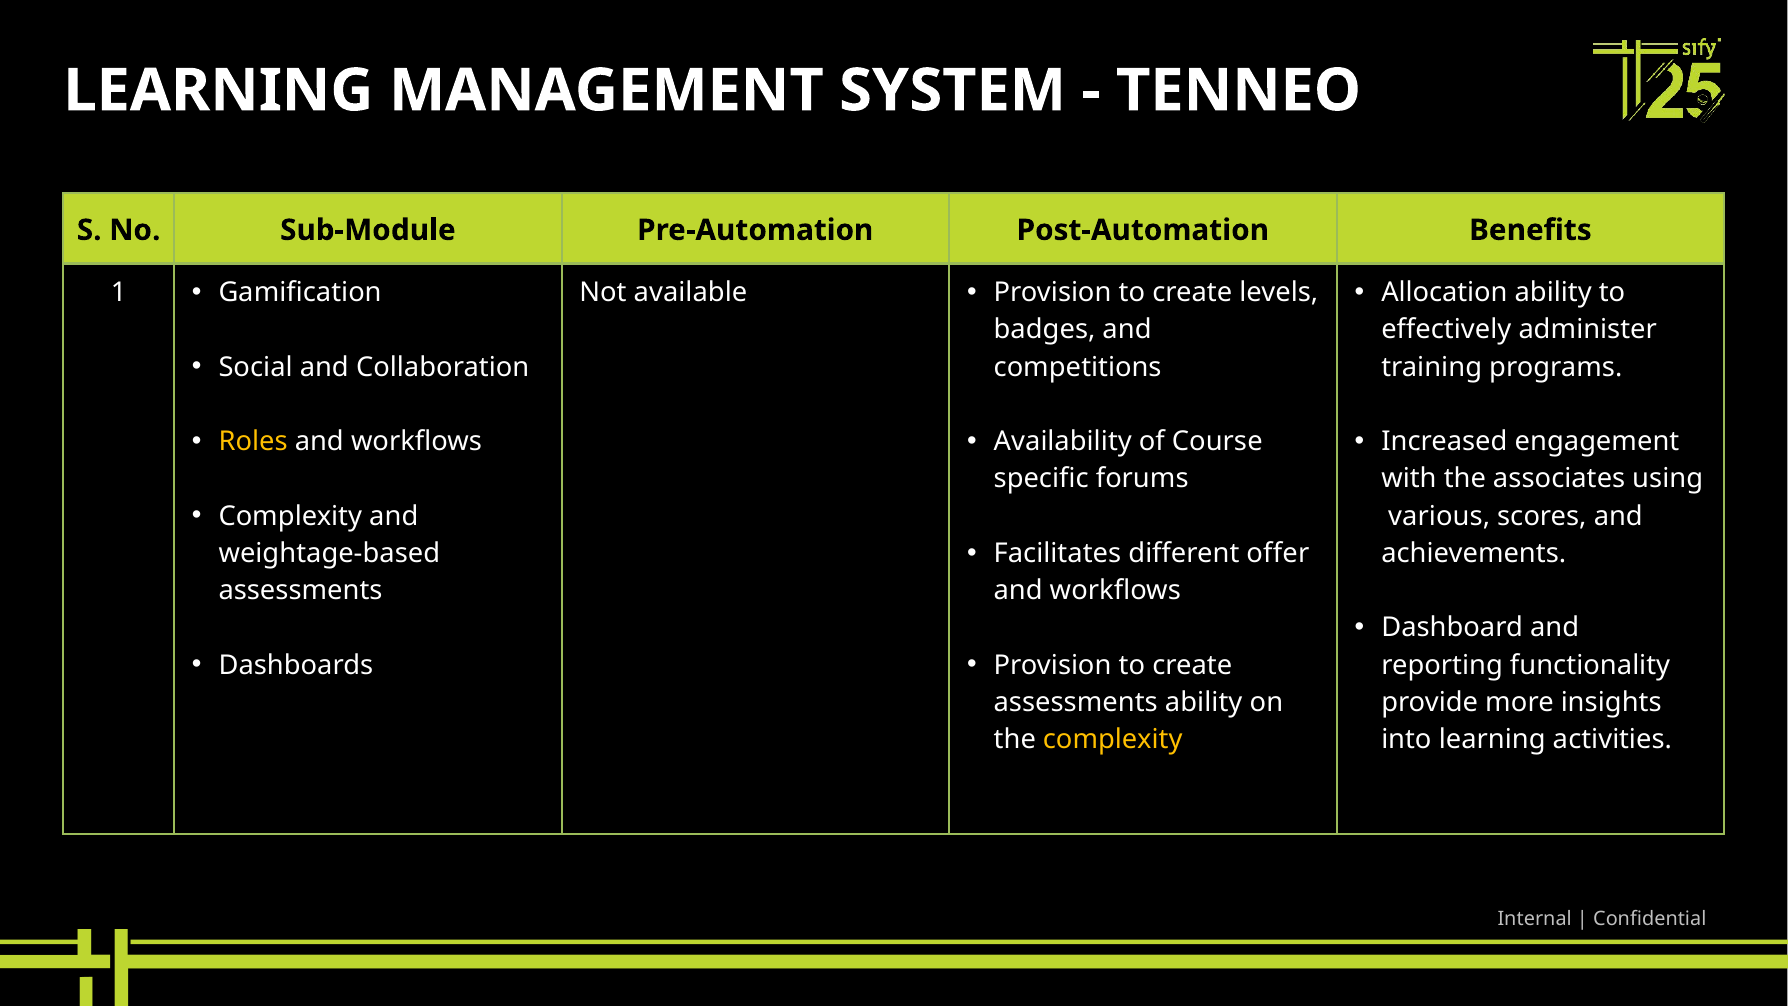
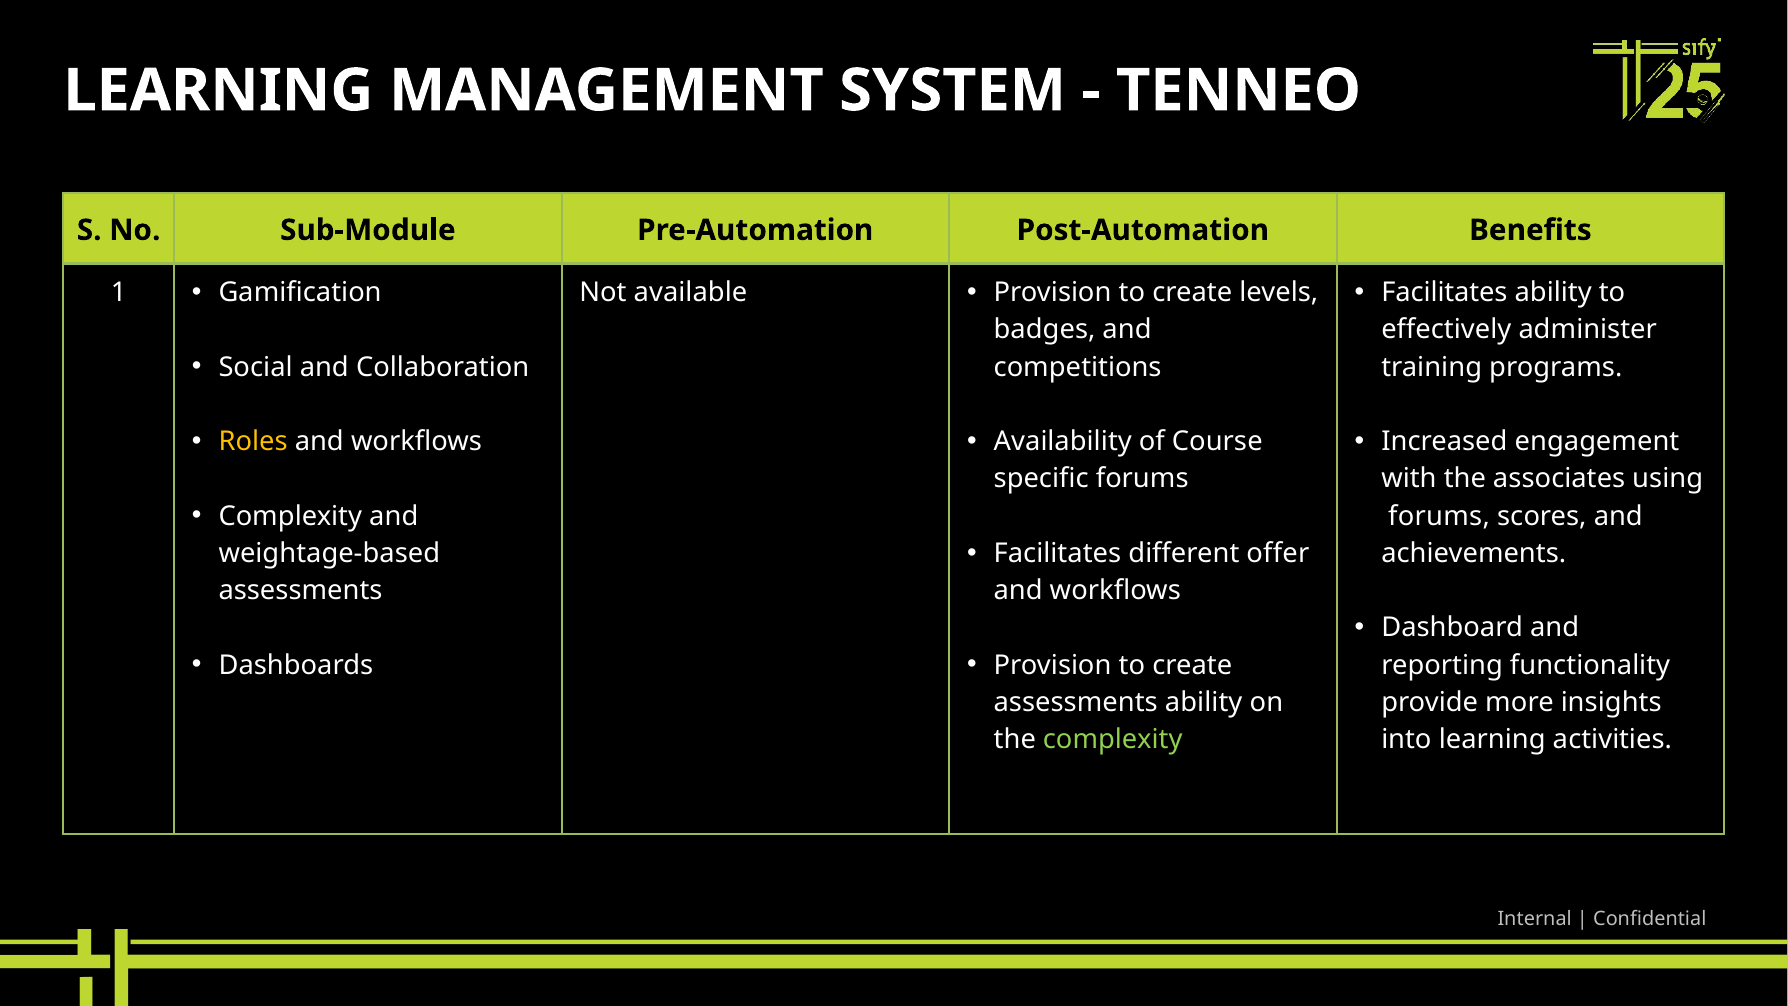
Allocation: Allocation -> Facilitates (1444, 293)
various: various -> forums (1439, 516)
complexity colour: yellow -> light green (1113, 739)
